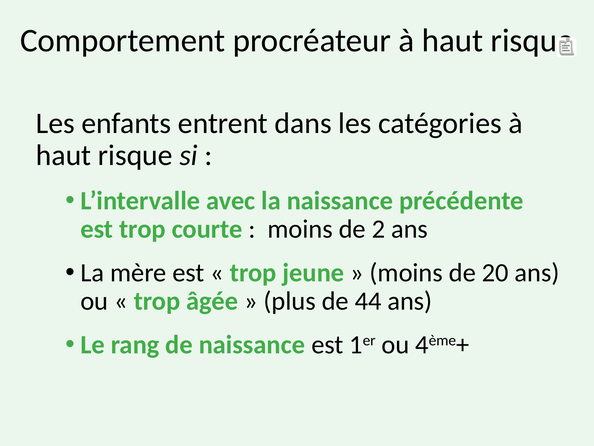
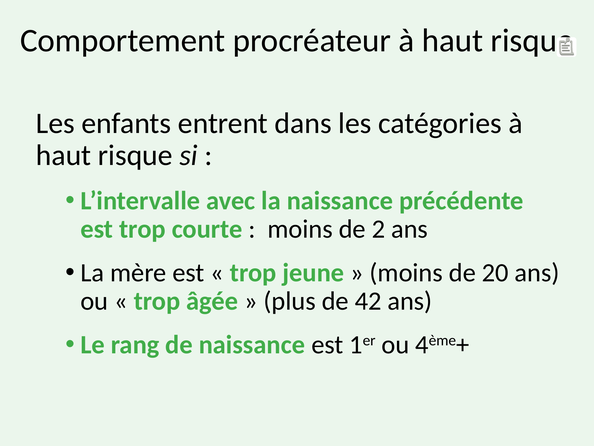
44: 44 -> 42 (368, 301)
